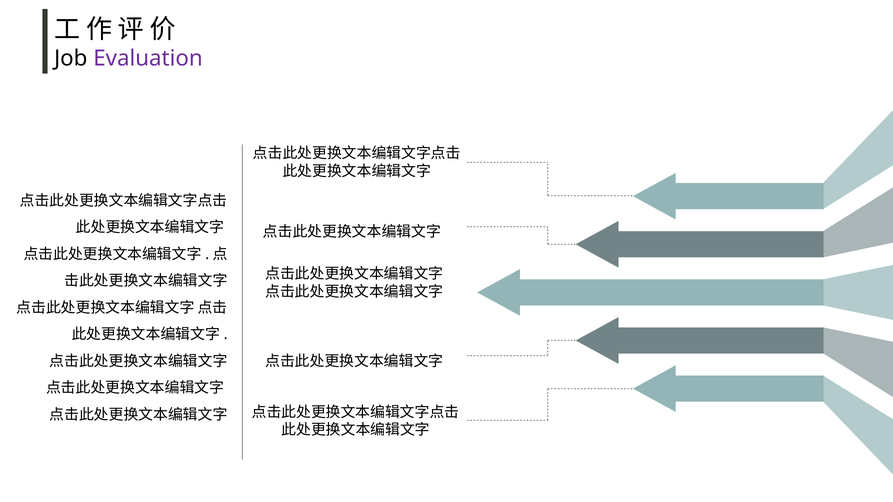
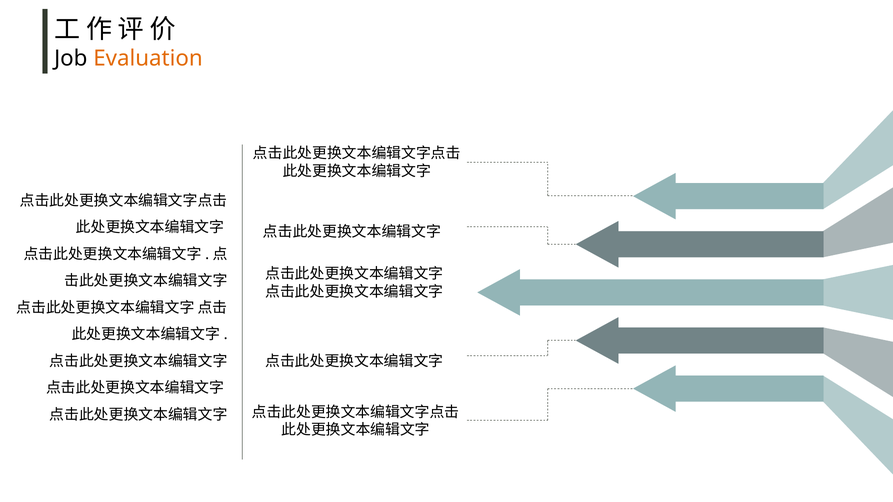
Evaluation colour: purple -> orange (148, 58)
